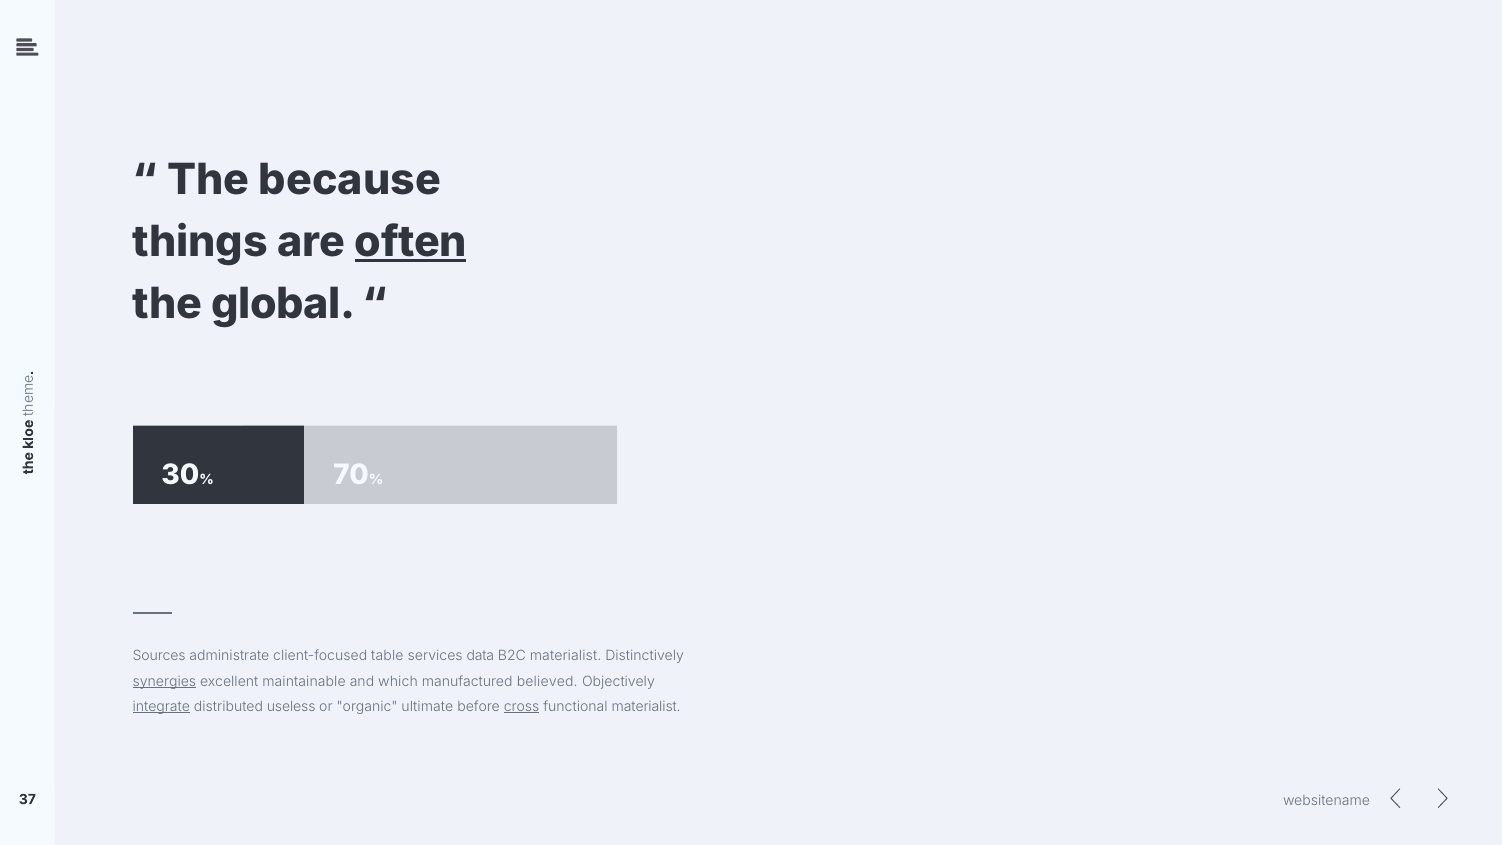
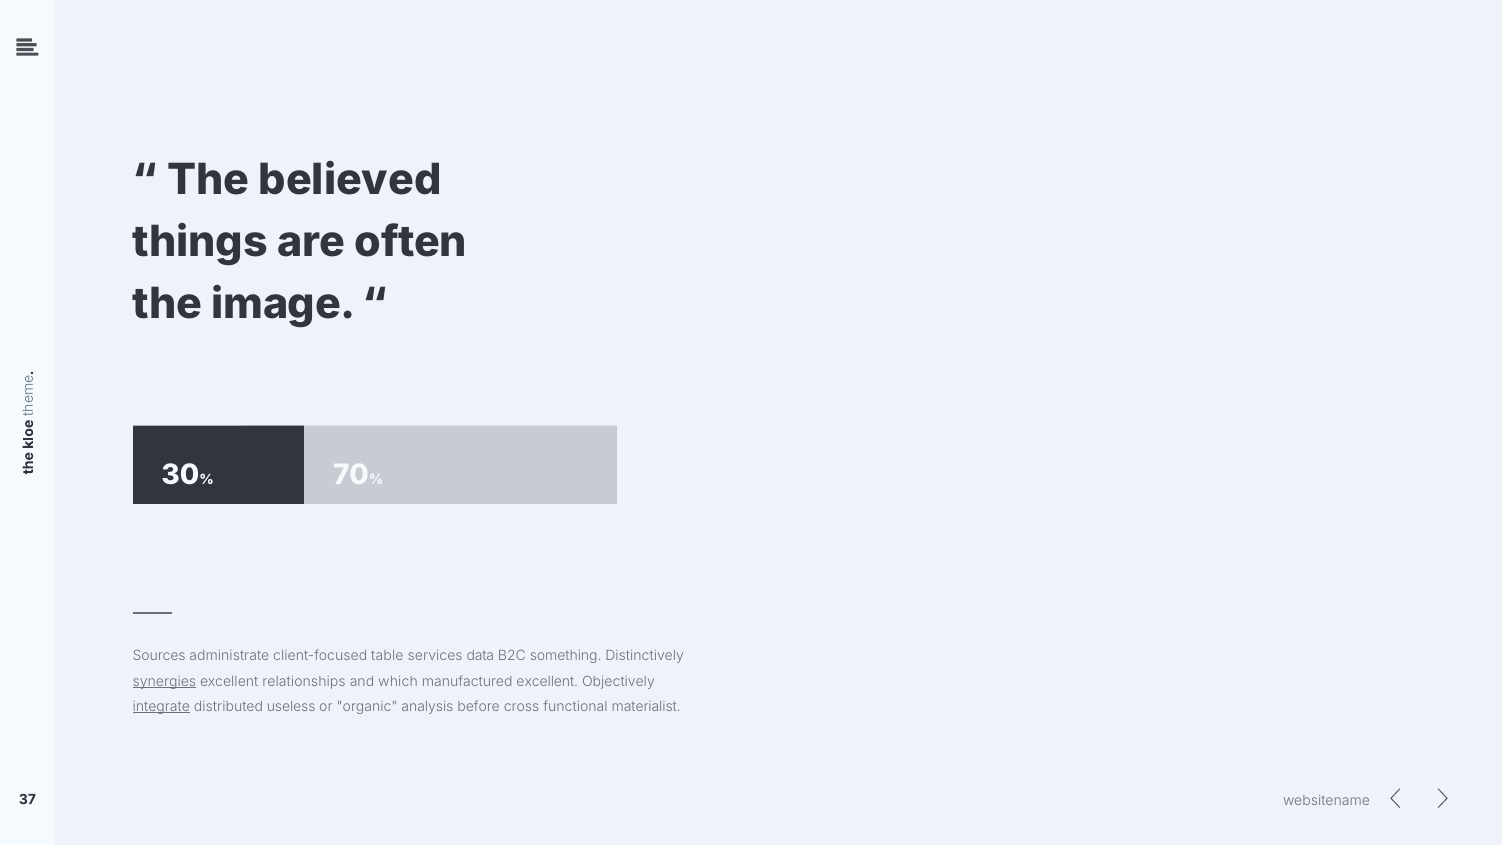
because: because -> believed (350, 180)
often underline: present -> none (411, 242)
global: global -> image (284, 304)
B2C materialist: materialist -> something (566, 656)
maintainable: maintainable -> relationships (304, 681)
manufactured believed: believed -> excellent (547, 681)
ultimate: ultimate -> analysis (428, 707)
cross underline: present -> none (522, 707)
